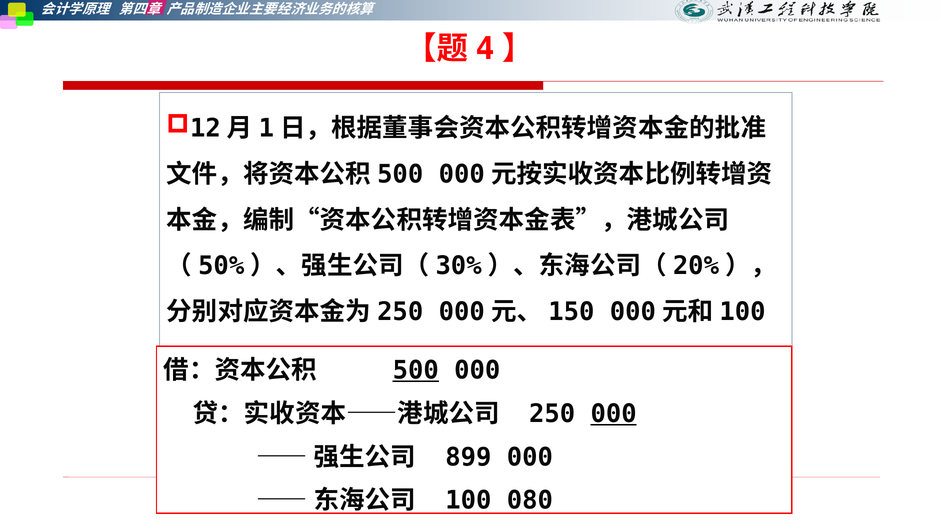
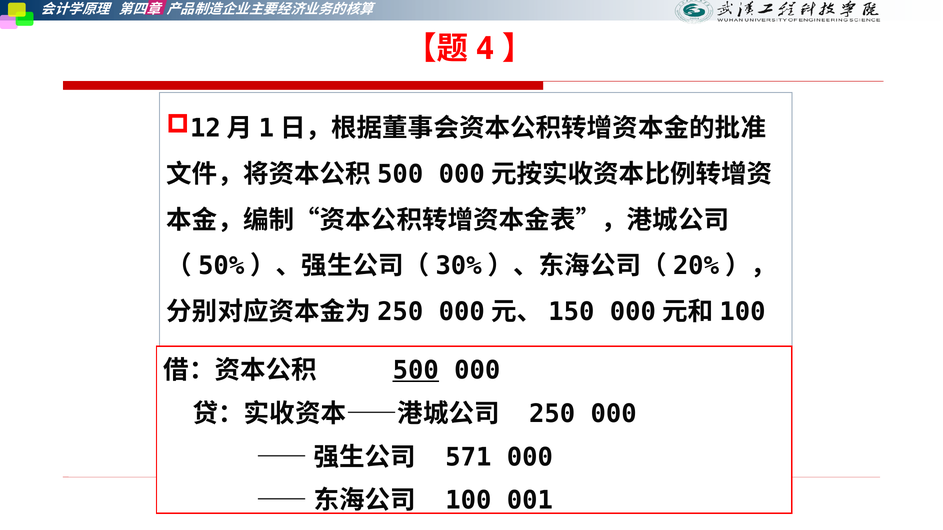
000 underline: present -> none (614, 414)
899: 899 -> 571 (468, 458)
080: 080 -> 001 (530, 501)
